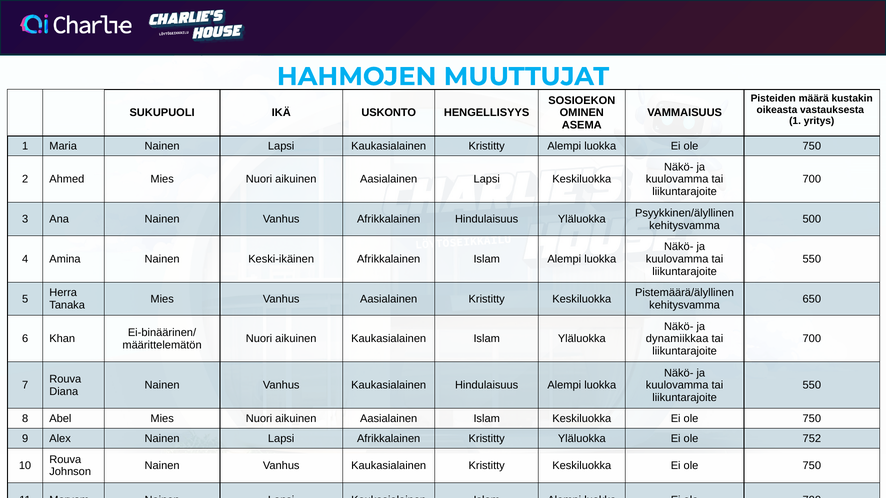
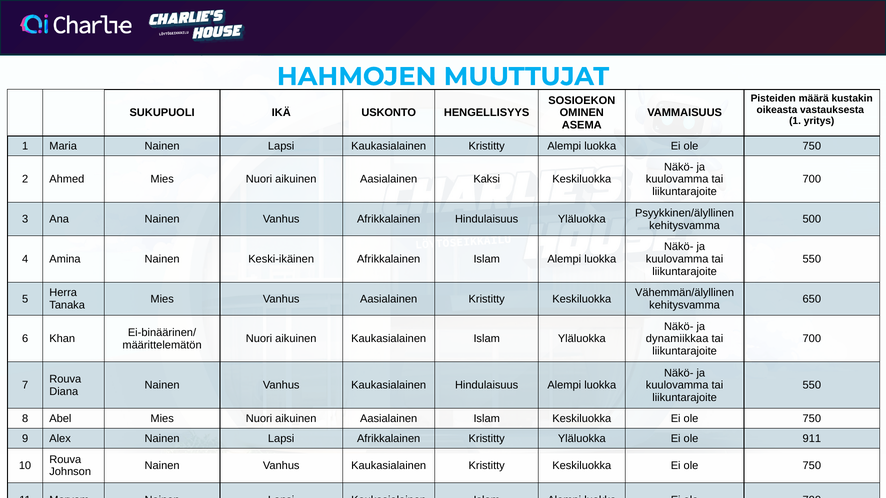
Aasialainen Lapsi: Lapsi -> Kaksi (487, 179)
Pistemäärä/älyllinen: Pistemäärä/älyllinen -> Vähemmän/älyllinen (685, 293)
752: 752 -> 911 (812, 439)
